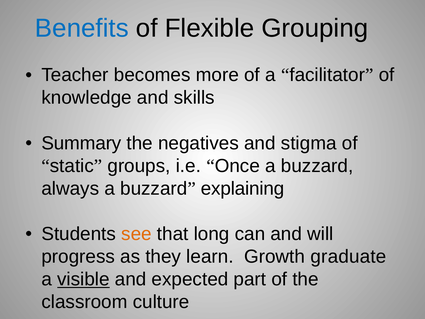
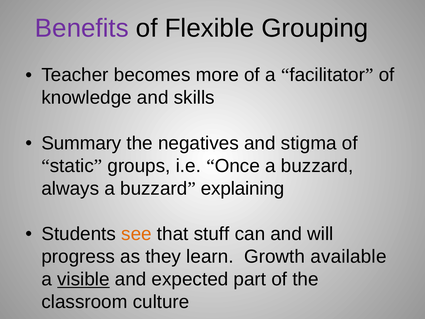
Benefits colour: blue -> purple (82, 28)
long: long -> stuff (212, 234)
graduate: graduate -> available (348, 256)
